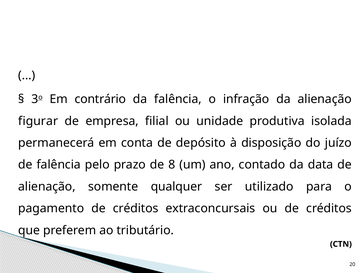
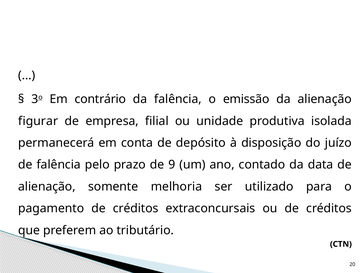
infração: infração -> emissão (246, 99)
8: 8 -> 9 (172, 165)
qualquer: qualquer -> melhoria (176, 187)
